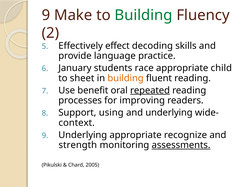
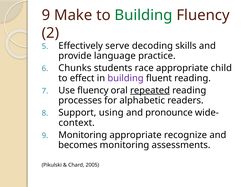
effect: effect -> serve (117, 46)
January: January -> Chunks (75, 68)
sheet: sheet -> effect (82, 78)
building colour: orange -> purple (126, 78)
Use benefit: benefit -> fluency (93, 91)
improving: improving -> alphabetic (142, 101)
and underlying: underlying -> pronounce (169, 113)
9 Underlying: Underlying -> Monitoring (83, 135)
strength: strength -> becomes (78, 145)
assessments underline: present -> none (181, 145)
